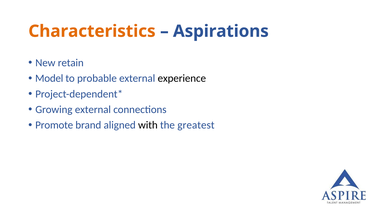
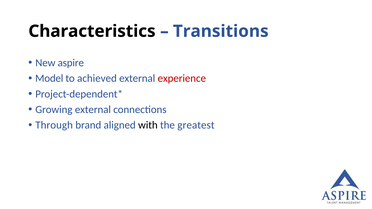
Characteristics colour: orange -> black (92, 31)
Aspirations: Aspirations -> Transitions (221, 31)
retain: retain -> aspire (71, 63)
probable: probable -> achieved (97, 78)
experience colour: black -> red (182, 78)
Promote: Promote -> Through (54, 125)
